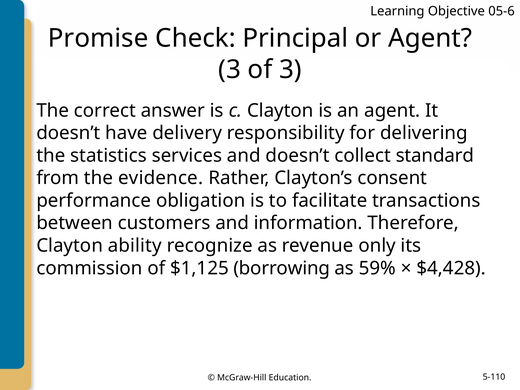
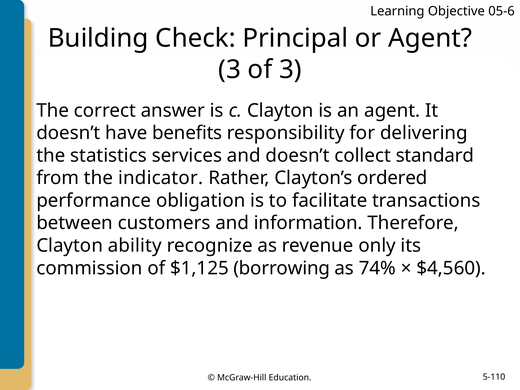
Promise: Promise -> Building (98, 38)
delivery: delivery -> benefits (187, 133)
evidence: evidence -> indicator (161, 178)
consent: consent -> ordered (392, 178)
59%: 59% -> 74% (377, 268)
$4,428: $4,428 -> $4,560 (451, 268)
